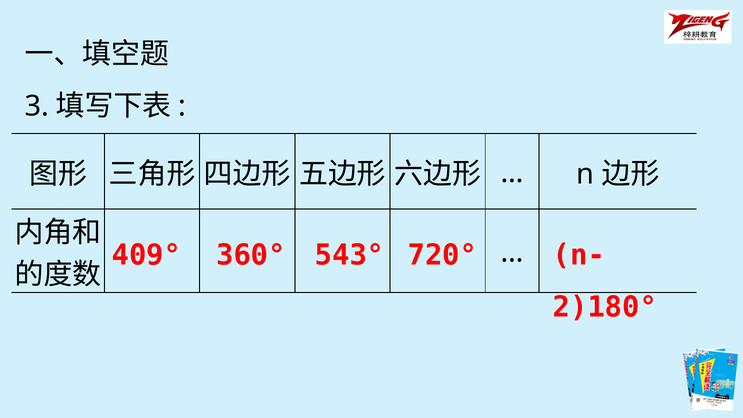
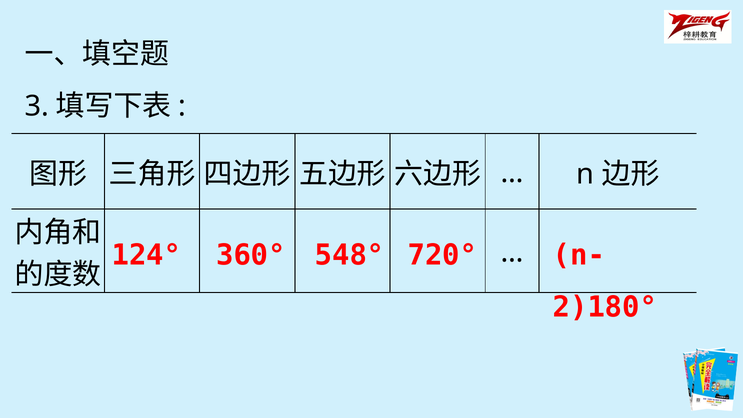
409°: 409° -> 124° (147, 255)
543°: 543° -> 548° (350, 255)
